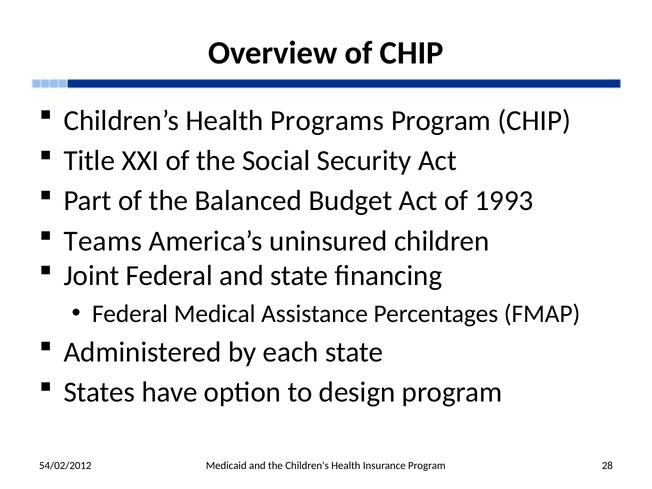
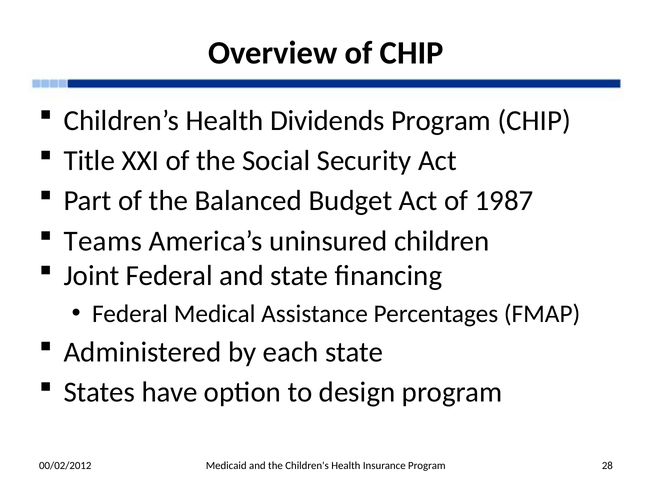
Programs: Programs -> Dividends (327, 120)
1993: 1993 -> 1987 (504, 201)
54/02/2012: 54/02/2012 -> 00/02/2012 (65, 466)
